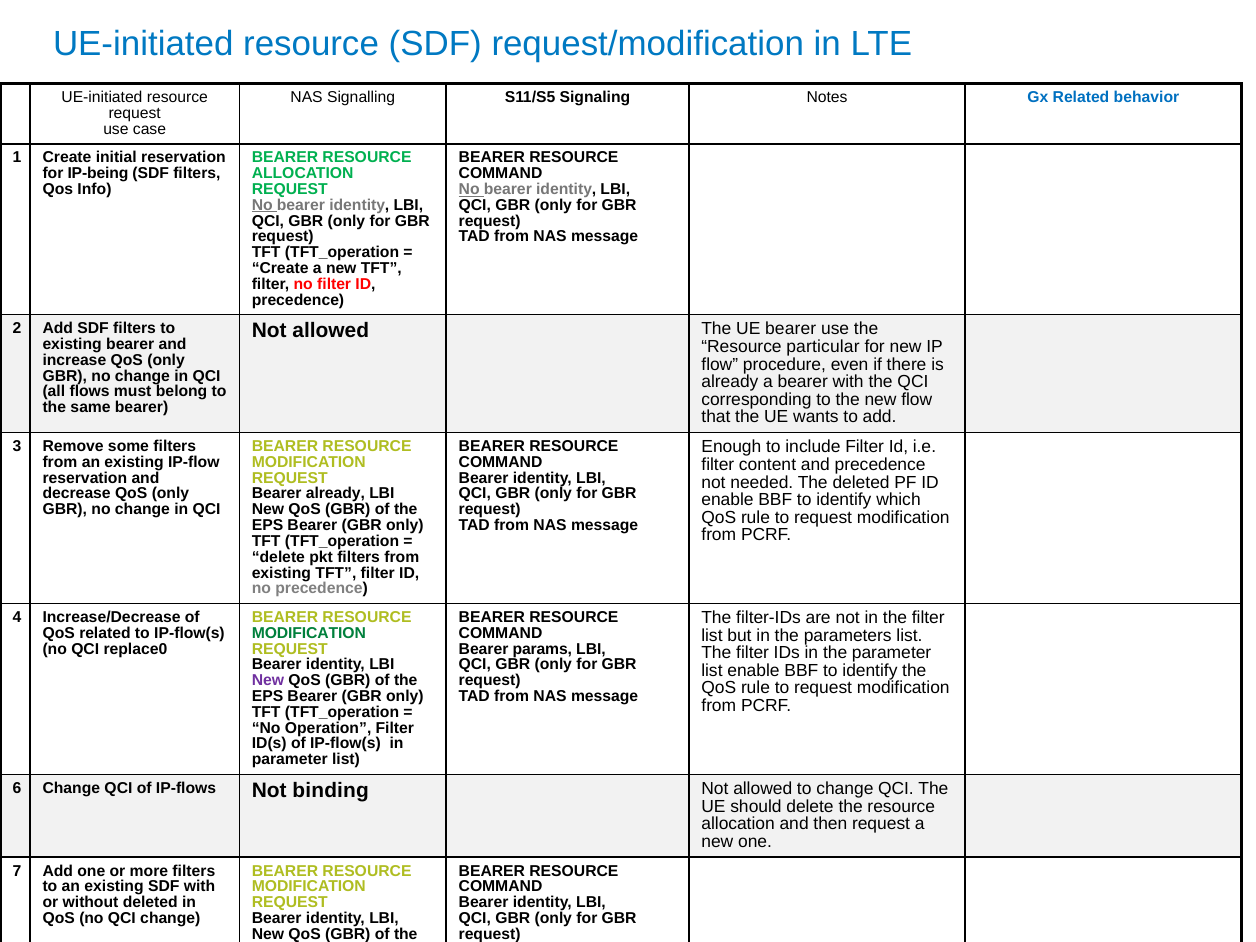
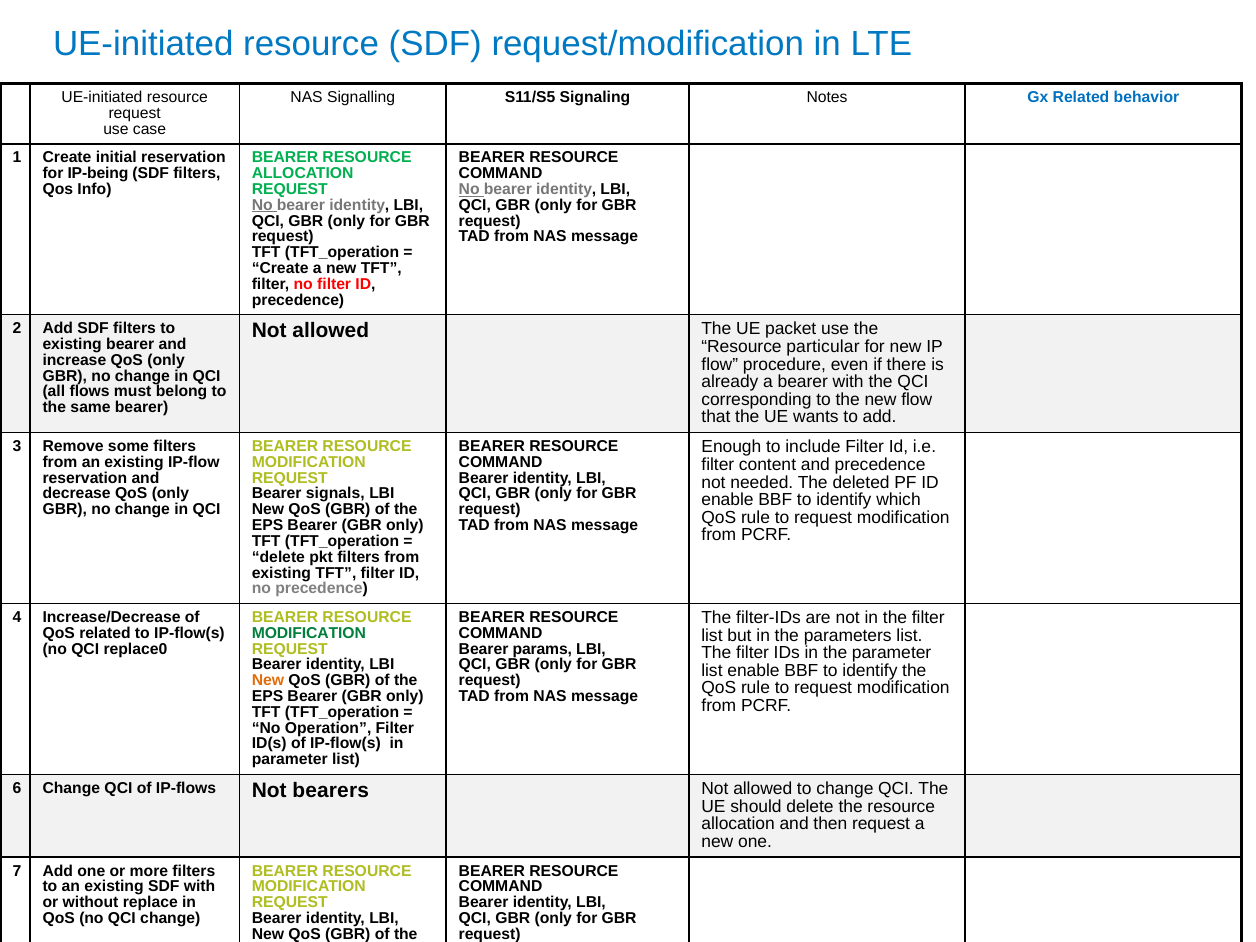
UE bearer: bearer -> packet (791, 329)
Bearer already: already -> signals (335, 494)
New colour: purple -> orange (268, 680)
binding: binding -> bearers (331, 791)
without deleted: deleted -> replace (150, 902)
